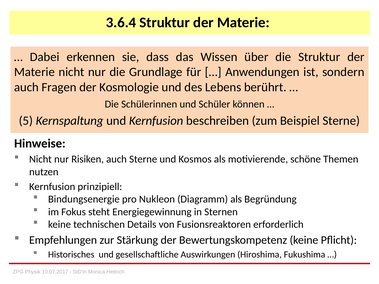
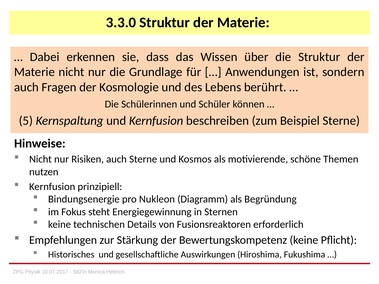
3.6.4: 3.6.4 -> 3.3.0 (121, 23)
